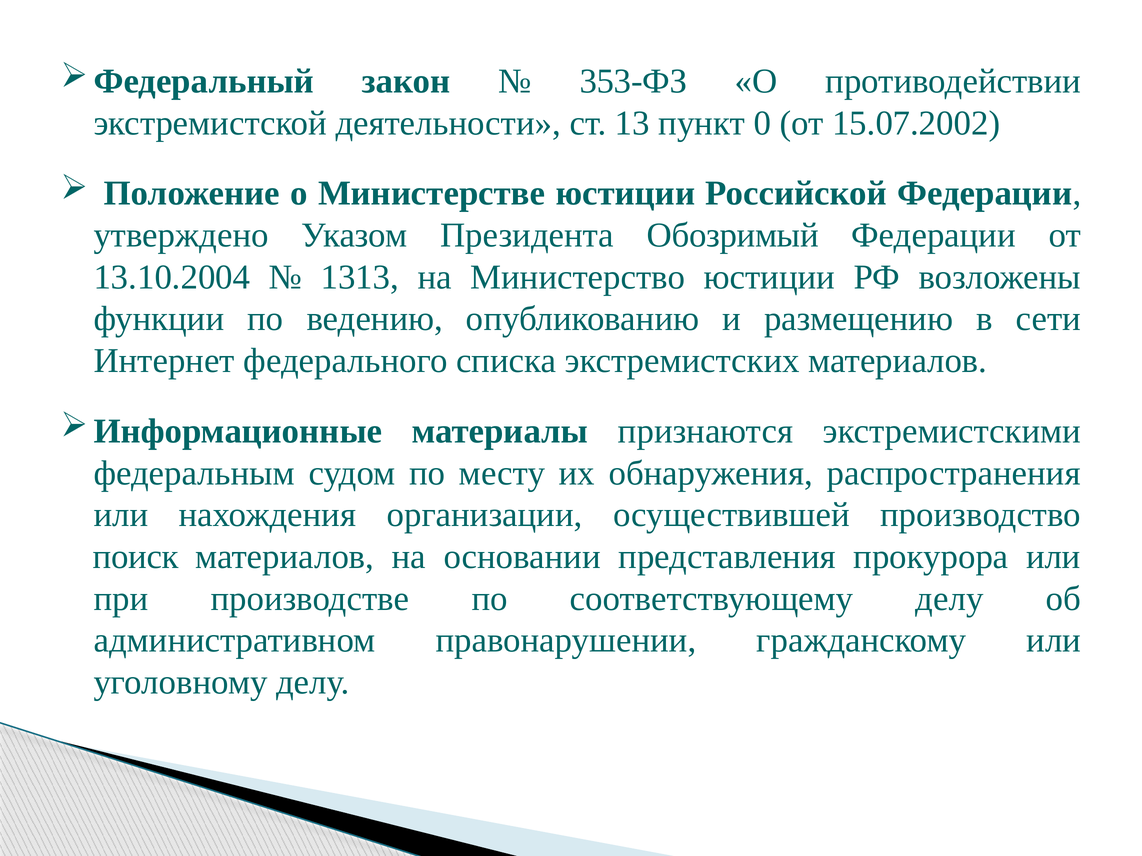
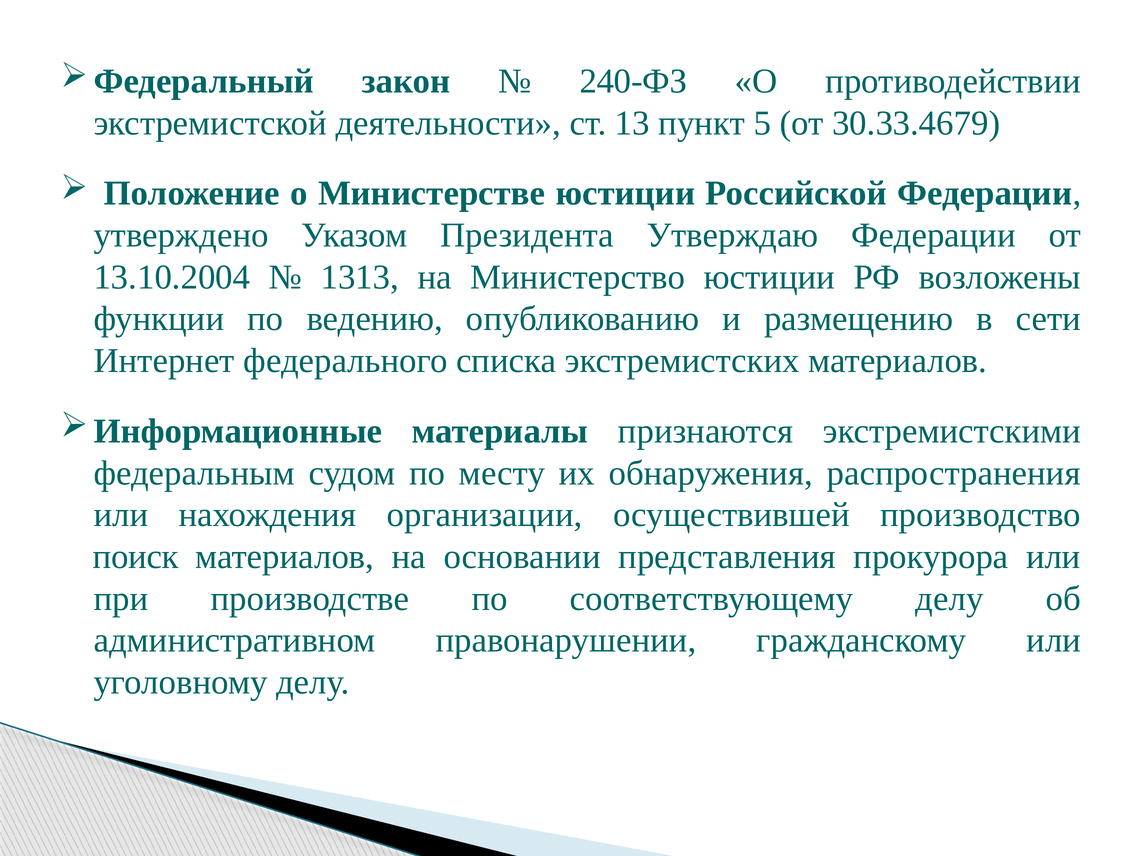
353-ФЗ: 353-ФЗ -> 240-ФЗ (633, 81)
0: 0 -> 5 (762, 123)
15.07.2002: 15.07.2002 -> 30.33.4679 (916, 123)
Обозримый: Обозримый -> Утверждаю (733, 235)
